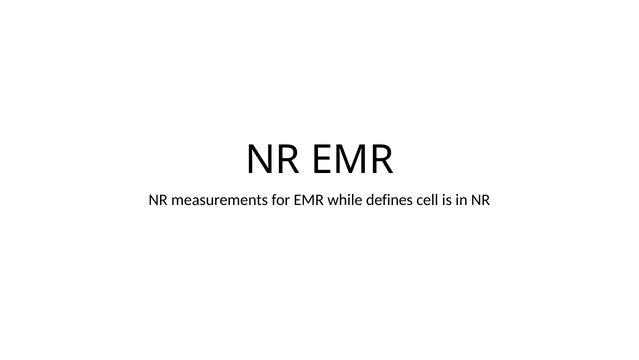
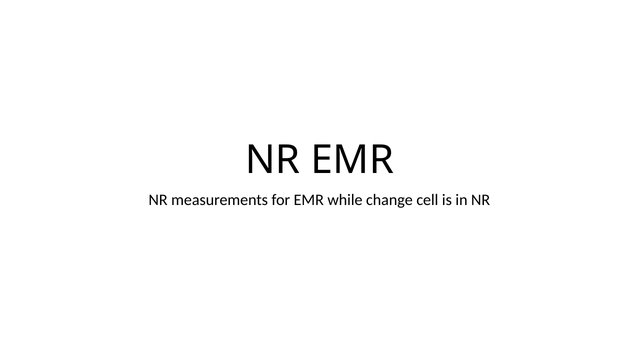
defines: defines -> change (389, 200)
